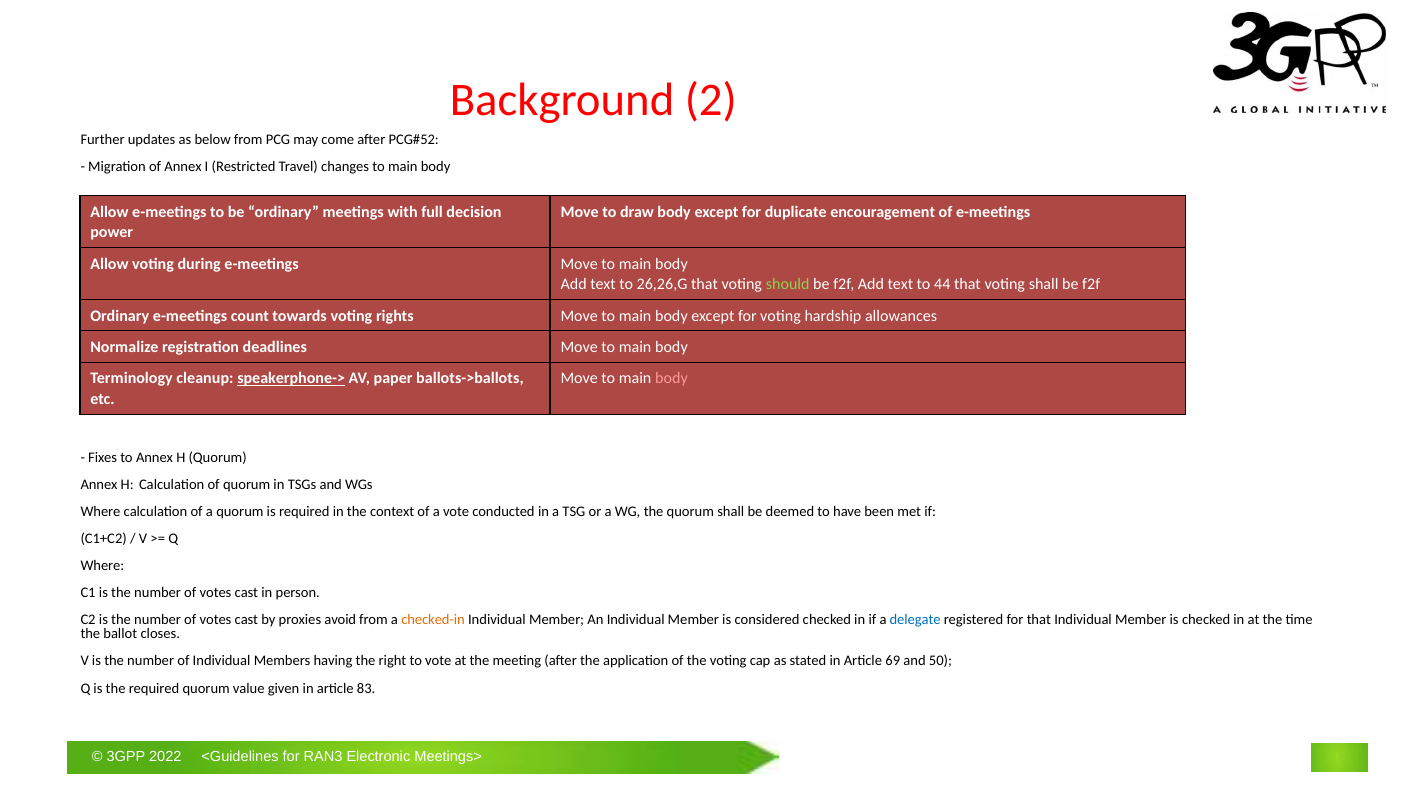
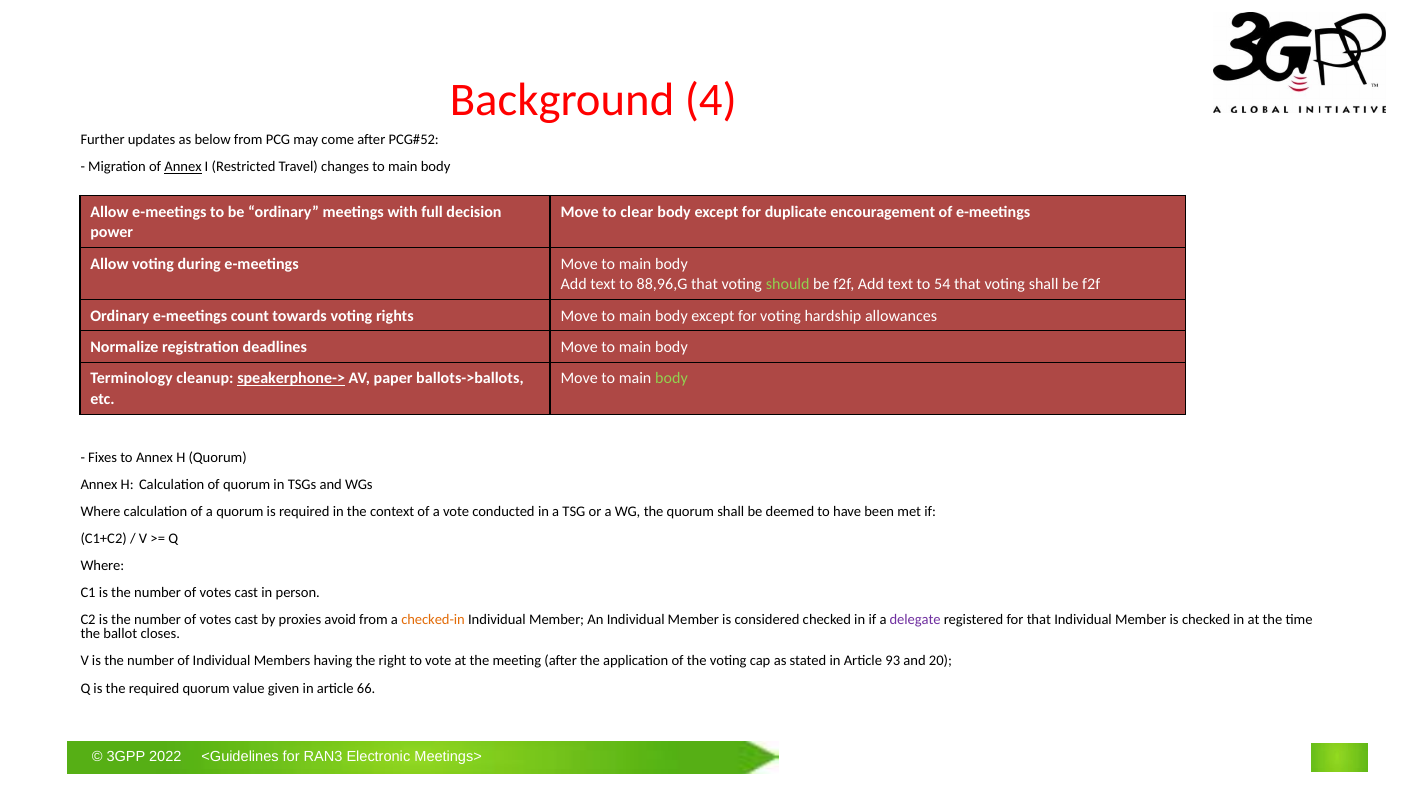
Background 2: 2 -> 4 (711, 100)
Annex underline: none -> present (183, 167)
draw: draw -> clear (637, 212)
26,26,G: 26,26,G -> 88,96,G (662, 285)
44: 44 -> 54 (942, 285)
body colour: pink -> light green (671, 379)
delegate colour: blue -> purple (915, 620)
69: 69 -> 93 (893, 661)
50: 50 -> 20 (940, 661)
83: 83 -> 66 (366, 688)
